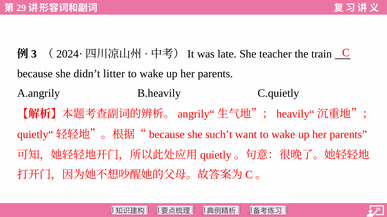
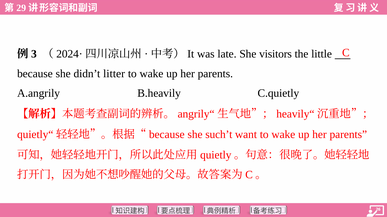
teacher: teacher -> visitors (276, 54)
train: train -> little (322, 54)
